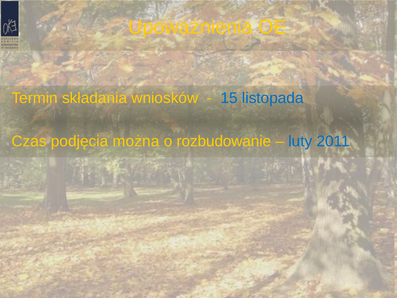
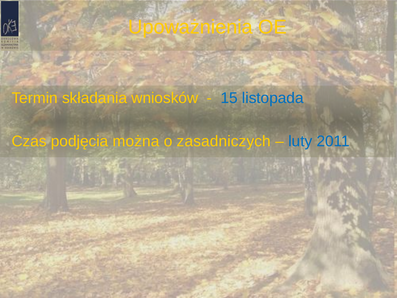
rozbudowanie: rozbudowanie -> zasadniczych (224, 141)
